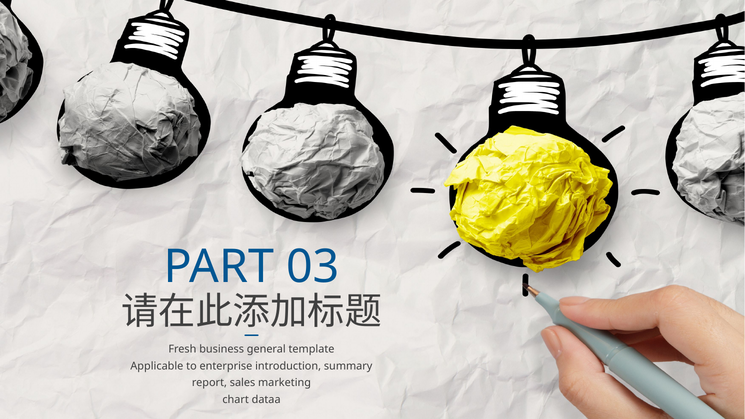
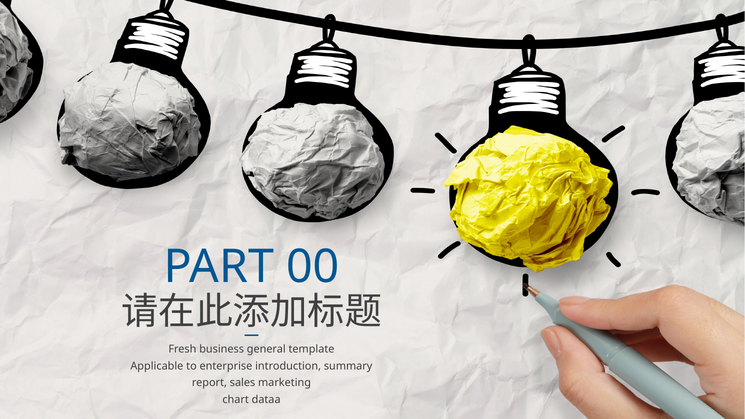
03: 03 -> 00 (313, 267)
